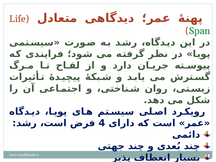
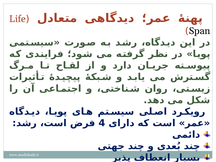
Span colour: green -> black (200, 31)
